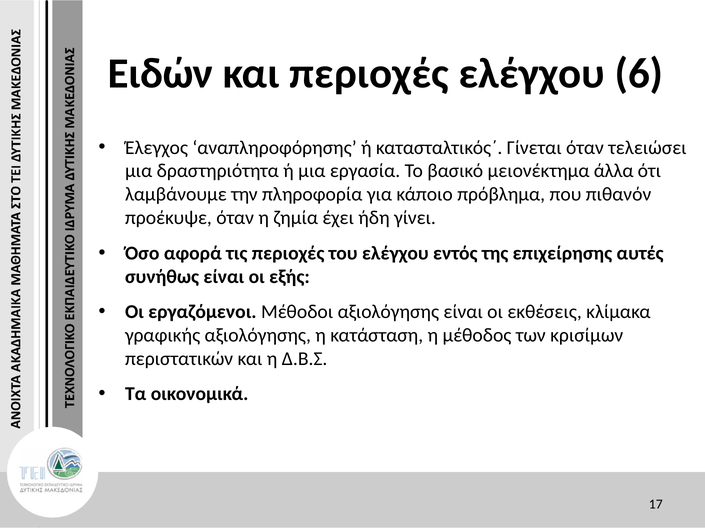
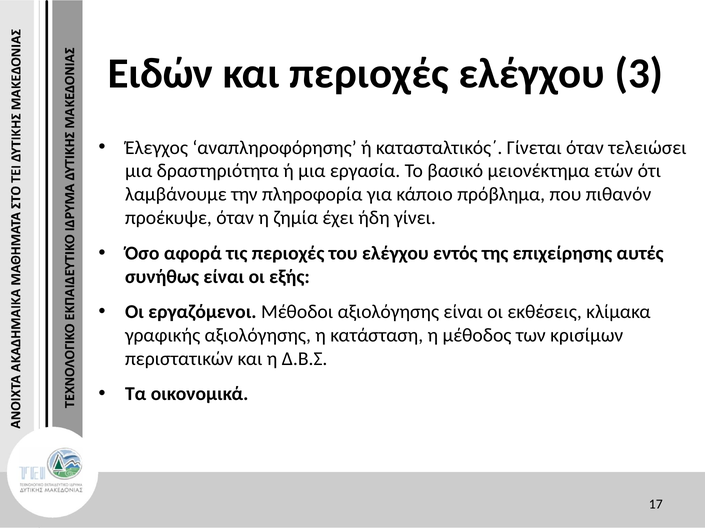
6: 6 -> 3 (639, 74)
άλλα: άλλα -> ετών (614, 171)
